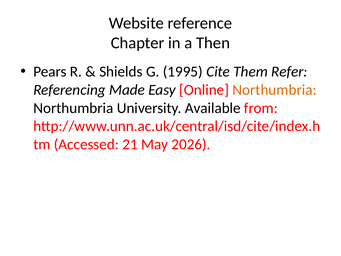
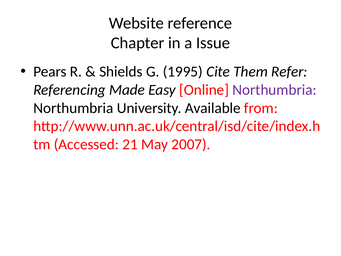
Then: Then -> Issue (213, 43)
Northumbria colour: orange -> purple (274, 90)
2026: 2026 -> 2007 (191, 144)
